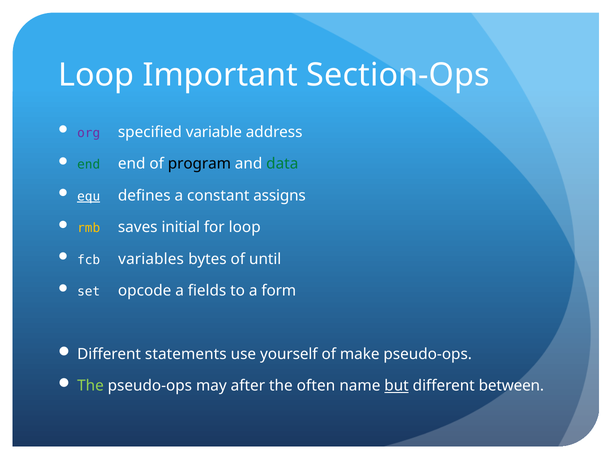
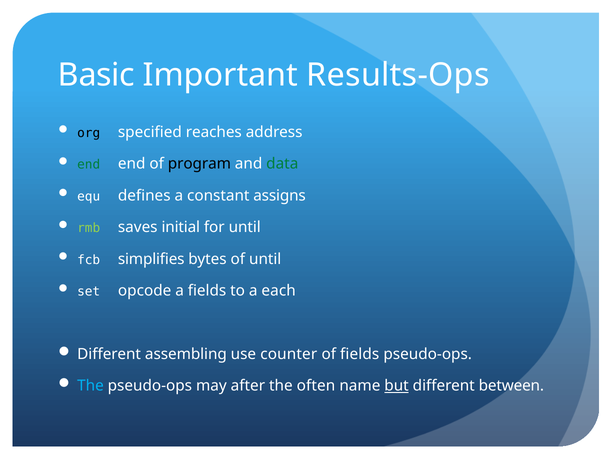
Loop: Loop -> Basic (96, 75)
Section-Ops: Section-Ops -> Results-Ops (398, 75)
org colour: purple -> black (89, 133)
variable: variable -> reaches (214, 132)
equ underline: present -> none (89, 196)
rmb colour: yellow -> light green (89, 228)
for loop: loop -> until (245, 227)
variables: variables -> simplifies (151, 259)
form: form -> each (279, 291)
statements: statements -> assembling (186, 354)
yourself: yourself -> counter (289, 354)
of make: make -> fields (360, 354)
The colour: light green -> light blue (90, 386)
